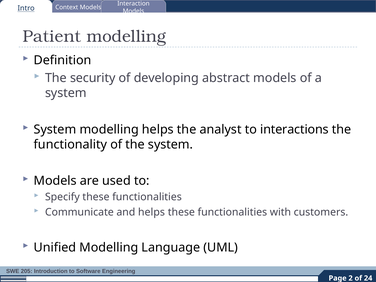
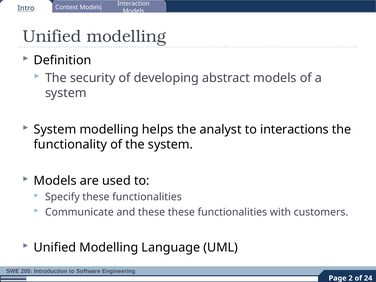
Patient: Patient -> Unified (52, 36)
and helps: helps -> these (152, 212)
